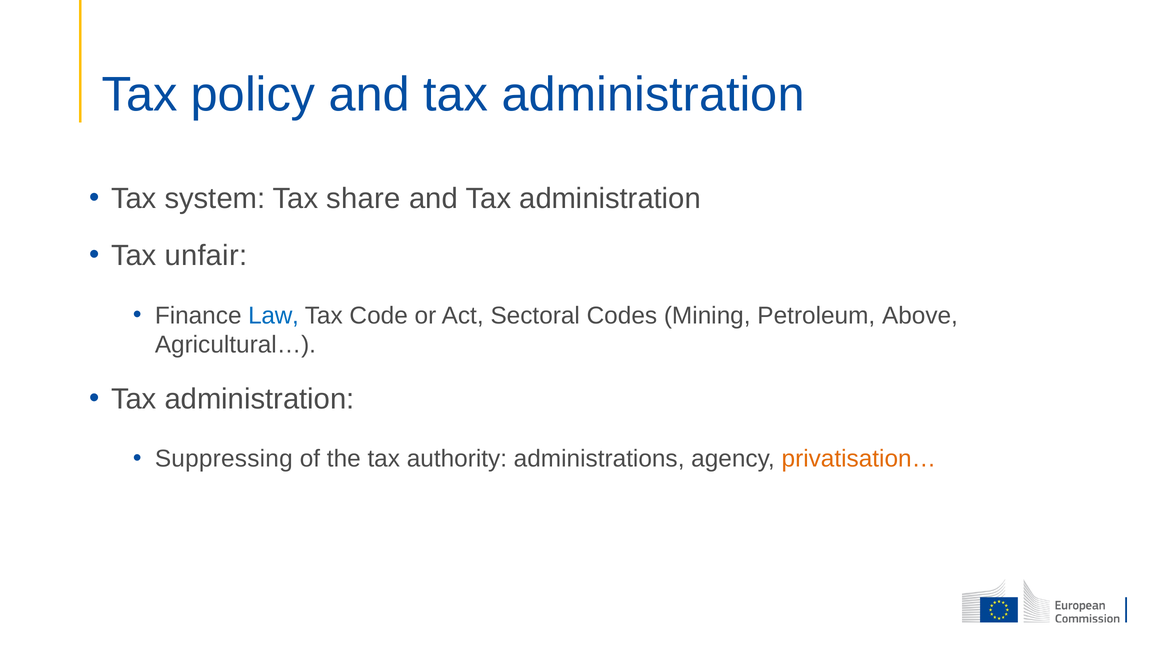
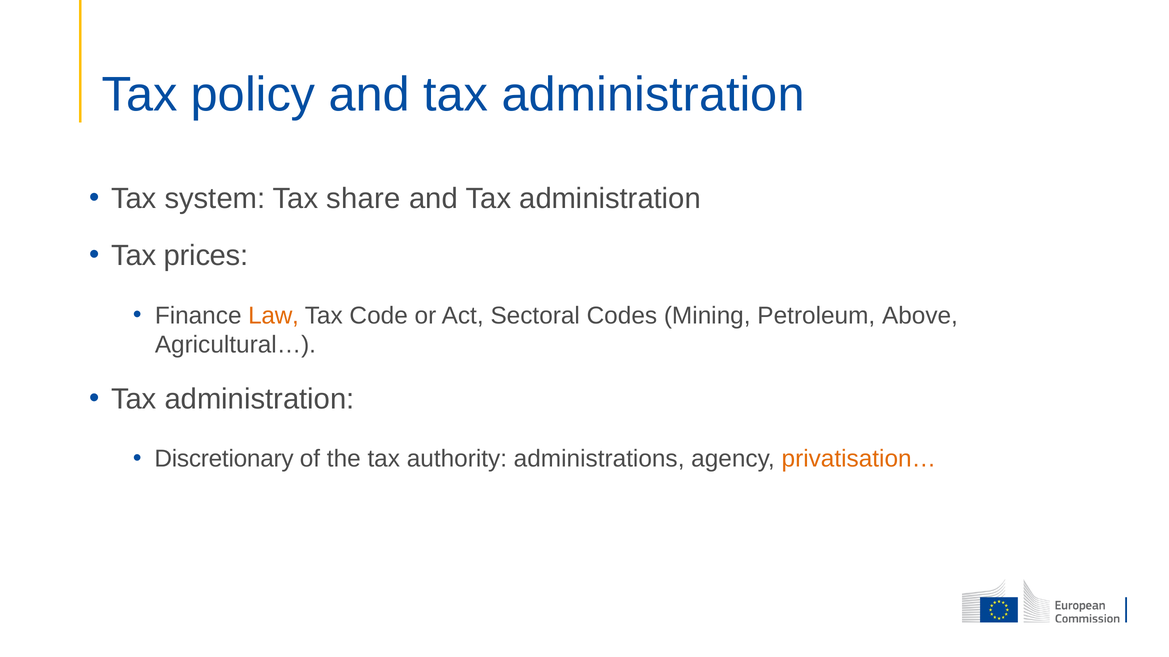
unfair: unfair -> prices (206, 256)
Law colour: blue -> orange (273, 316)
Suppressing: Suppressing -> Discretionary (224, 459)
